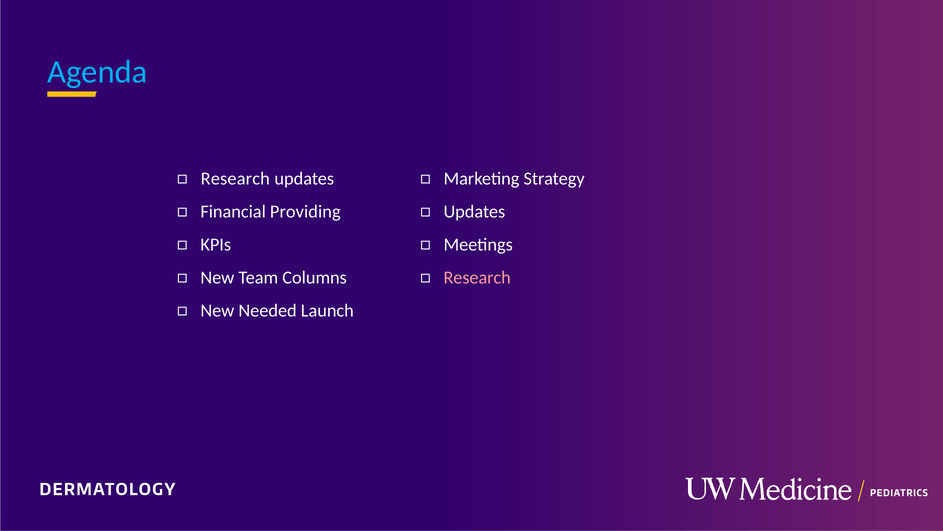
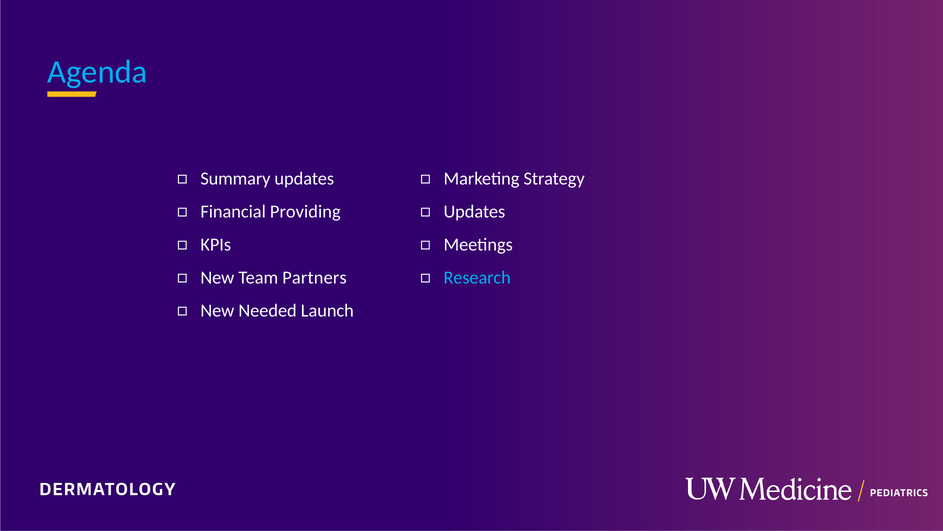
Research: Research -> Summary (235, 179)
Columns: Columns -> Partners (315, 278)
Research colour: pink -> light blue (477, 278)
